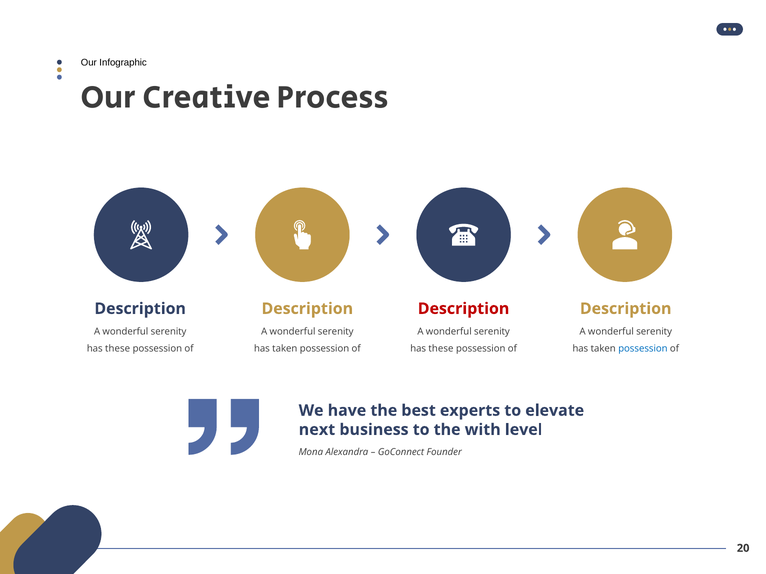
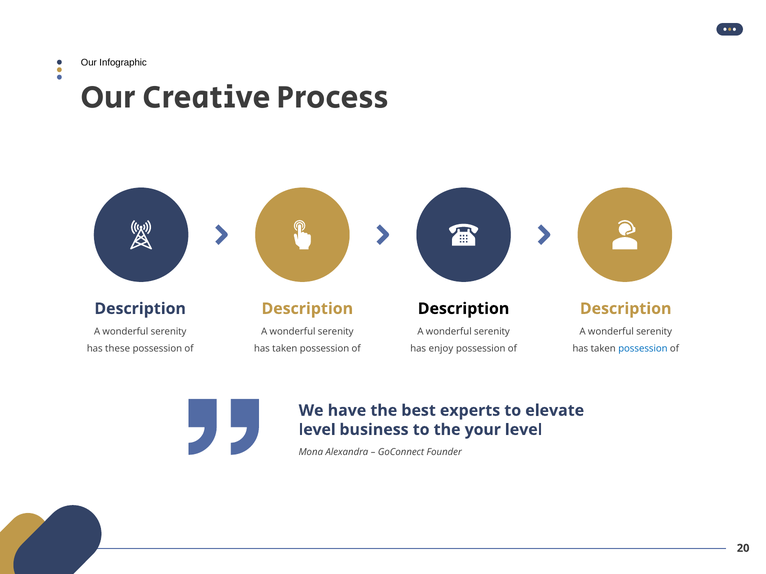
Description colour: red -> black (464, 309)
these: these -> enjoy (441, 349)
next: next -> level (317, 430)
with: with -> your (483, 430)
